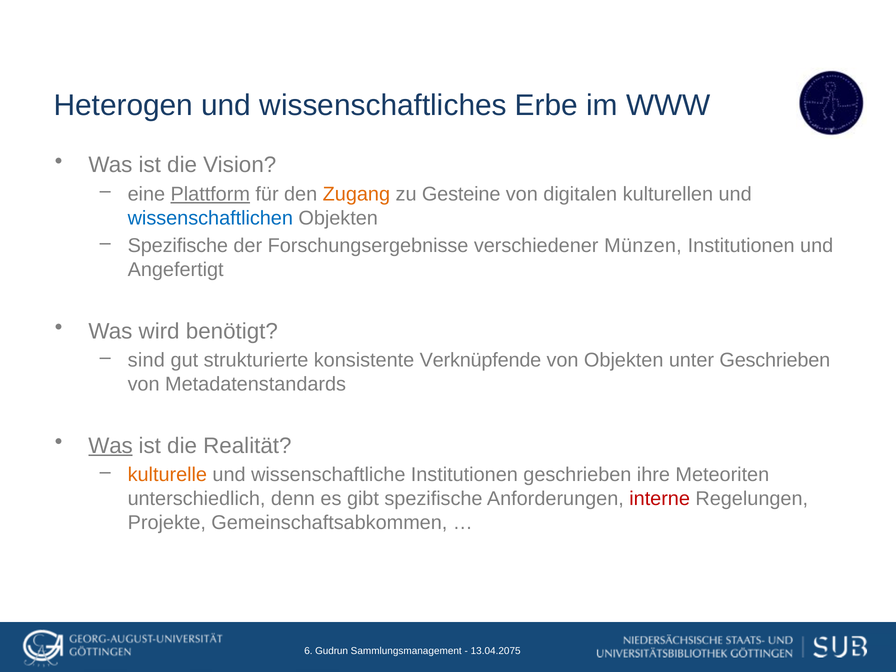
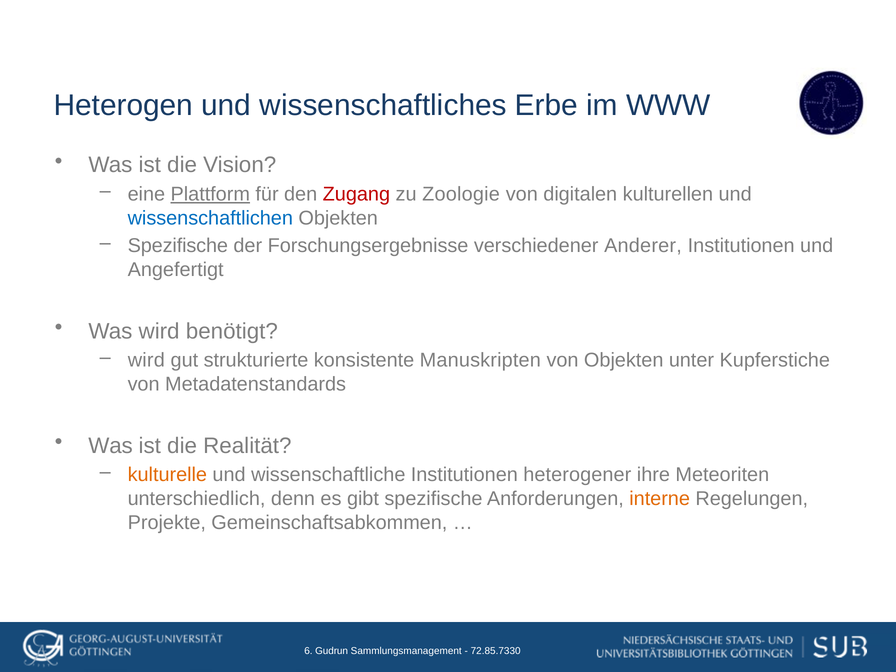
Zugang colour: orange -> red (356, 194)
Gesteine: Gesteine -> Zoologie (461, 194)
Münzen: Münzen -> Anderer (643, 246)
sind: sind -> wird (146, 360)
Verknüpfende: Verknüpfende -> Manuskripten (480, 360)
unter Geschrieben: Geschrieben -> Kupferstiche (775, 360)
Was underline: present -> none (111, 446)
Institutionen geschrieben: geschrieben -> heterogener (577, 475)
interne colour: red -> orange (660, 499)
13.04.2075: 13.04.2075 -> 72.85.7330 (496, 651)
